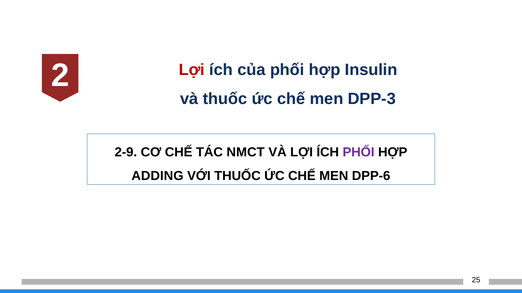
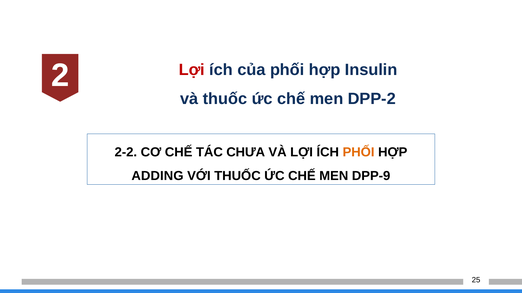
DPP-3: DPP-3 -> DPP-2 (372, 99)
2-9: 2-9 -> 2-2 (126, 153)
NMCT: NMCT -> CHƯA (246, 153)
PHỐI colour: purple -> orange (359, 153)
DPP-6: DPP-6 -> DPP-9 (371, 176)
